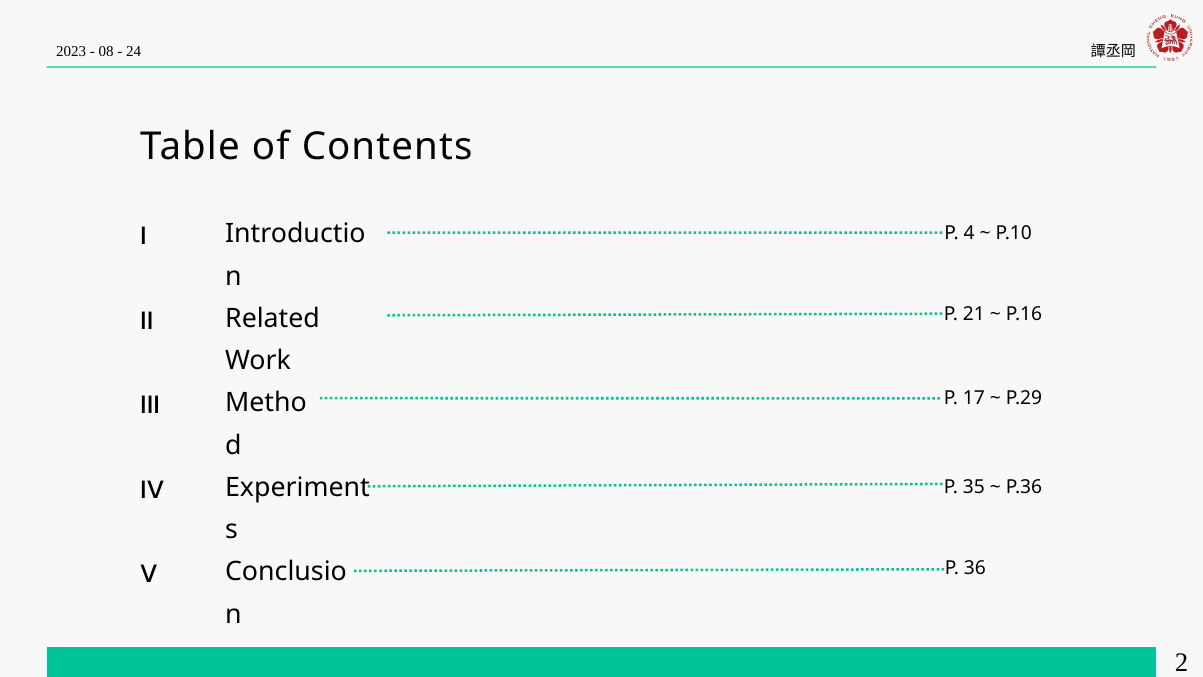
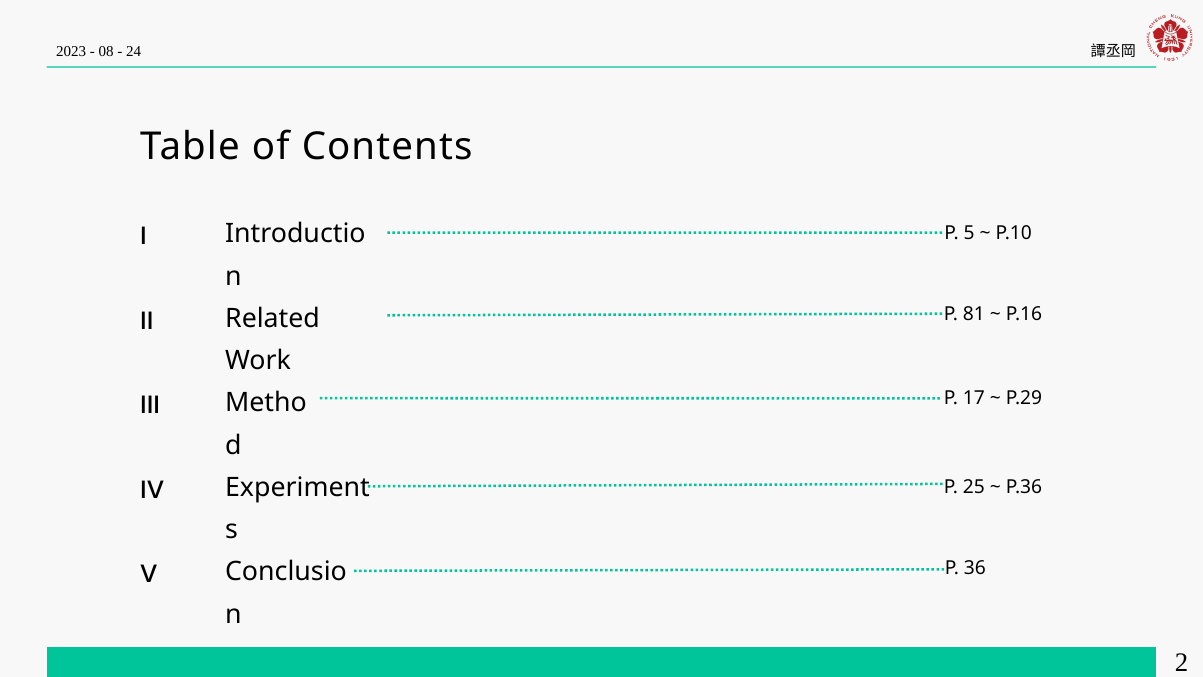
4: 4 -> 5 (969, 233)
21: 21 -> 81 (974, 314)
35: 35 -> 25 (974, 487)
